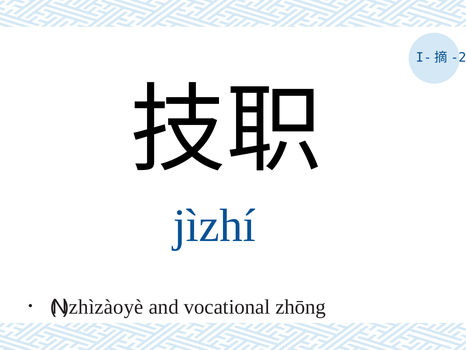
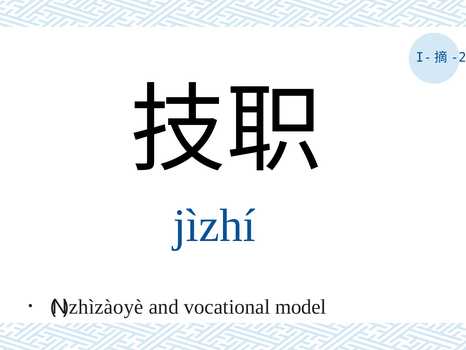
zhōng: zhōng -> model (301, 307)
